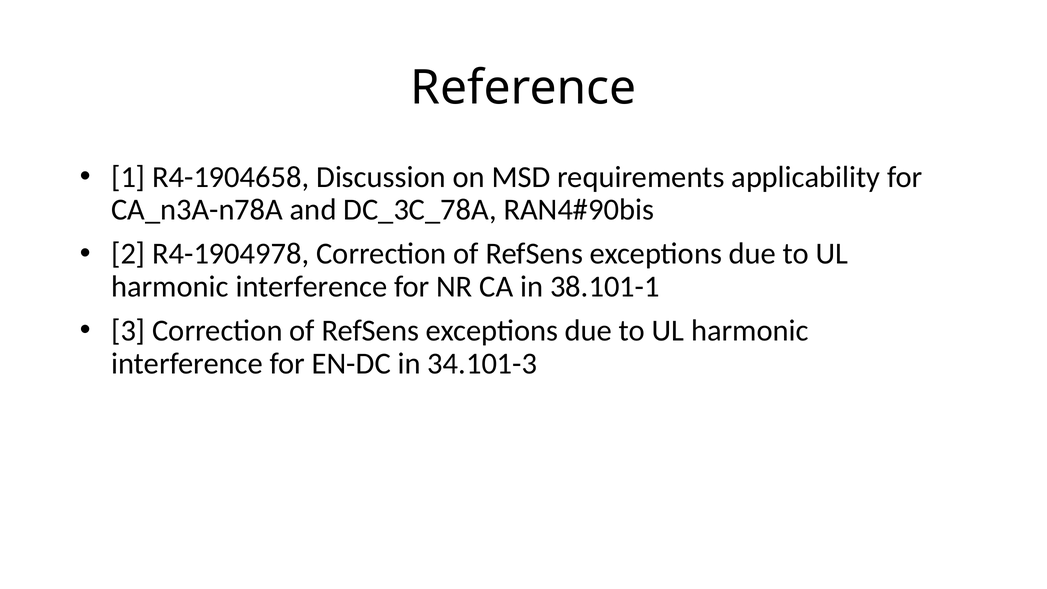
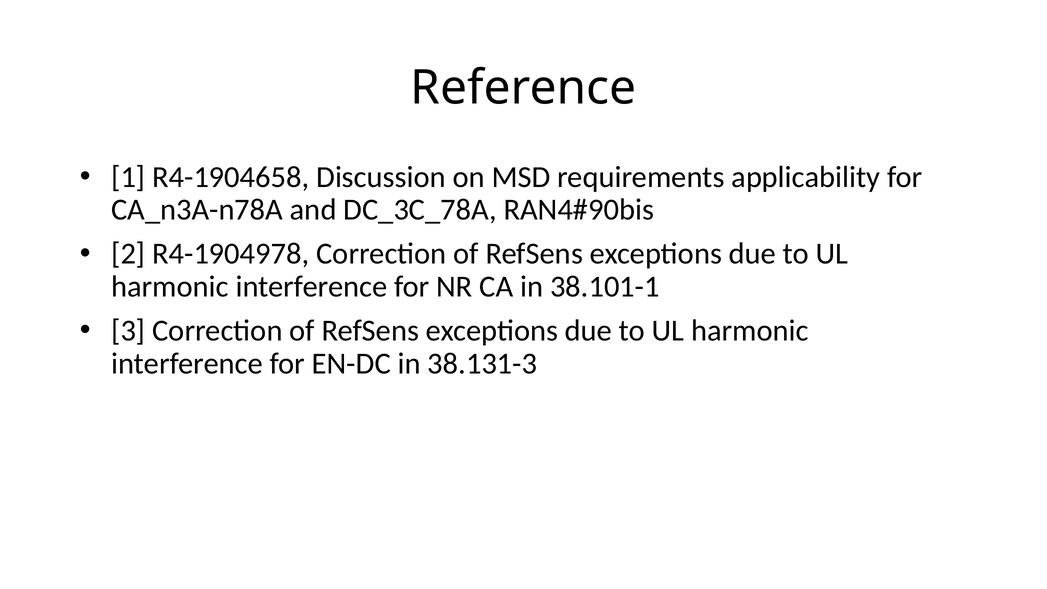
34.101-3: 34.101-3 -> 38.131-3 (482, 363)
